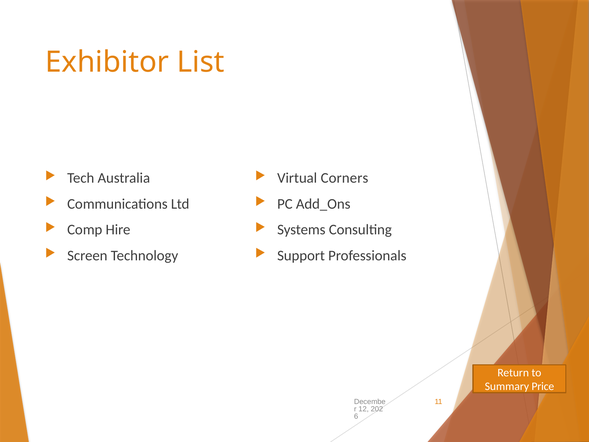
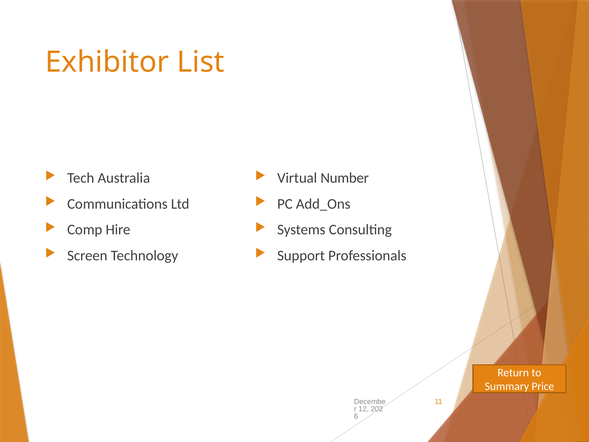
Corners: Corners -> Number (345, 178)
